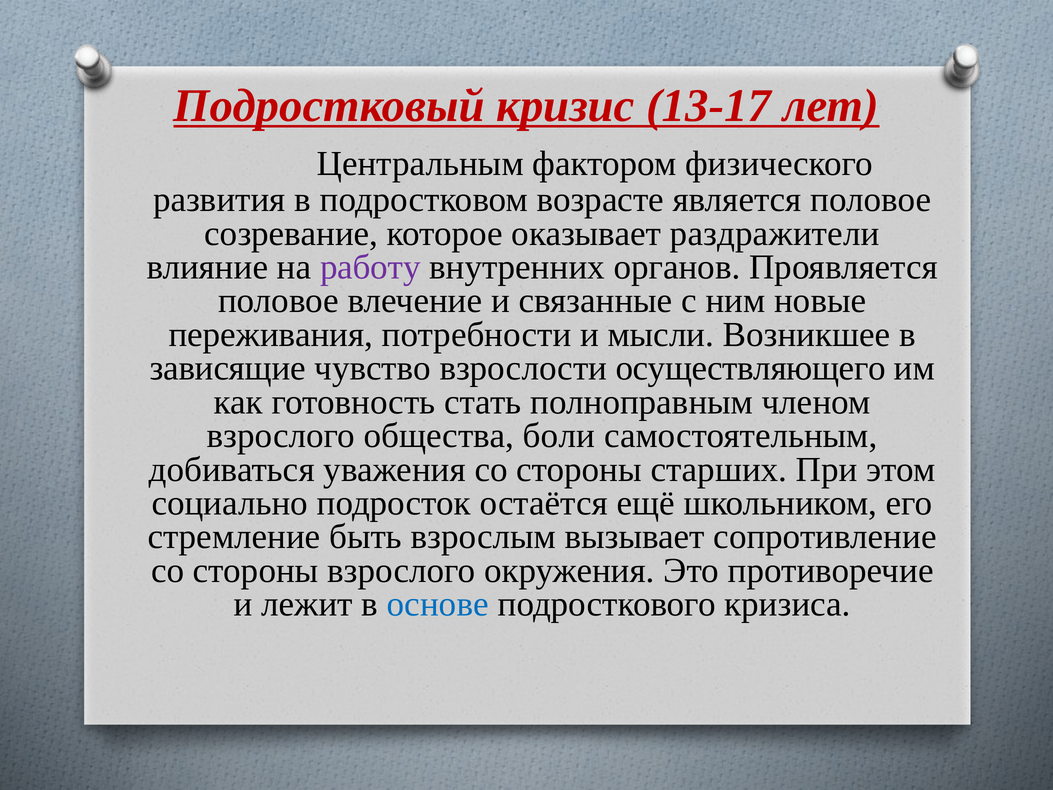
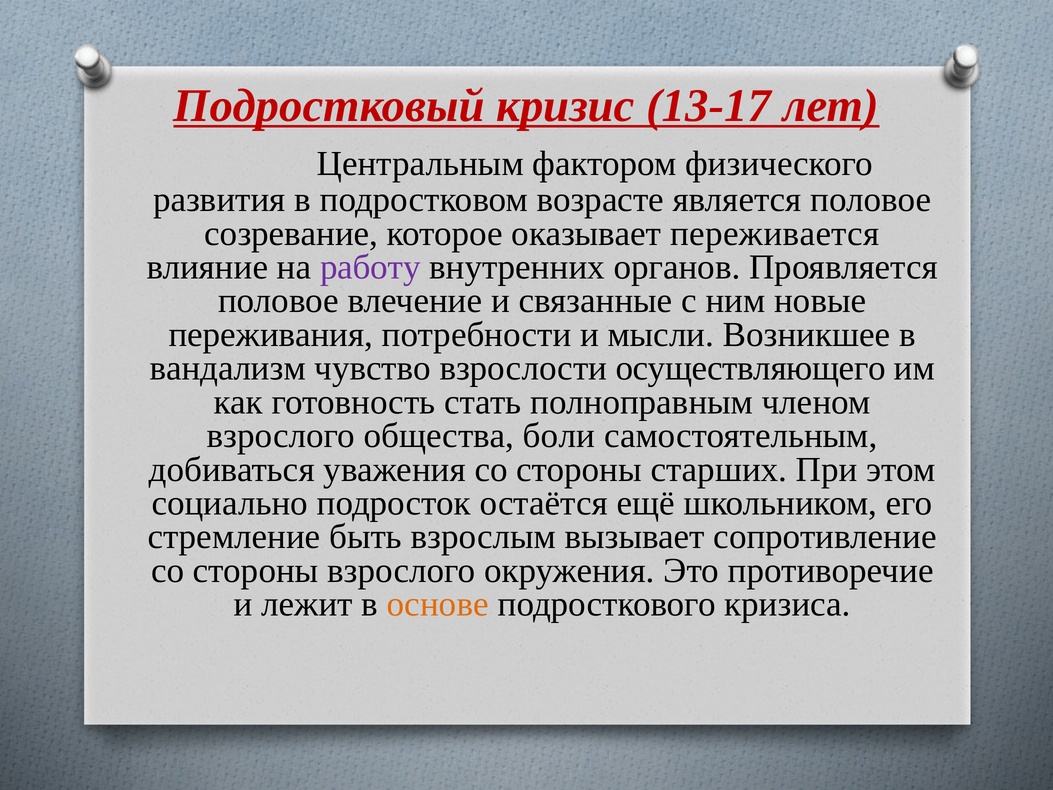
раздражители: раздражители -> переживается (775, 233)
зависящие: зависящие -> вандализм (228, 368)
основе colour: blue -> orange (438, 604)
